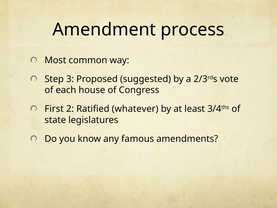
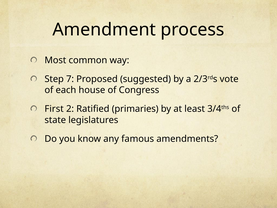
3: 3 -> 7 (70, 79)
whatever: whatever -> primaries (135, 109)
